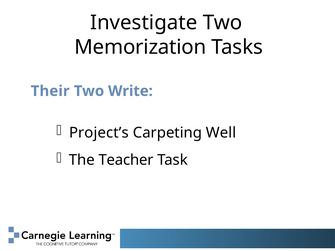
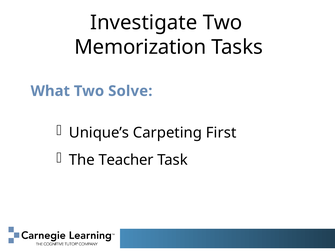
Their: Their -> What (50, 91)
Write: Write -> Solve (130, 91)
Project’s: Project’s -> Unique’s (99, 133)
Well: Well -> First (221, 133)
